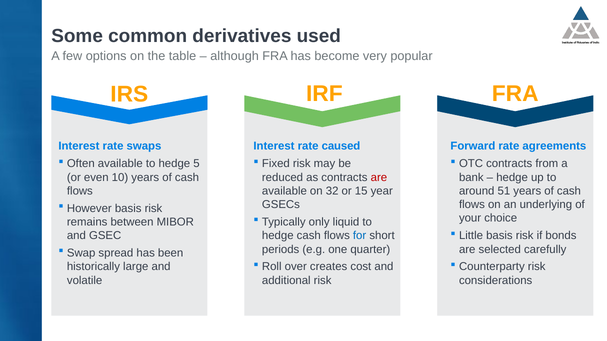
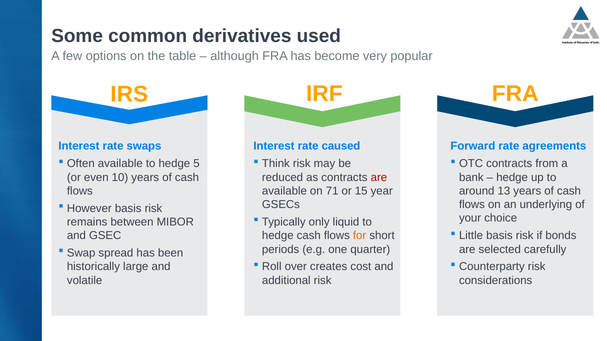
Fixed: Fixed -> Think (276, 164)
32: 32 -> 71 (332, 191)
51: 51 -> 13 (504, 191)
for colour: blue -> orange (360, 236)
